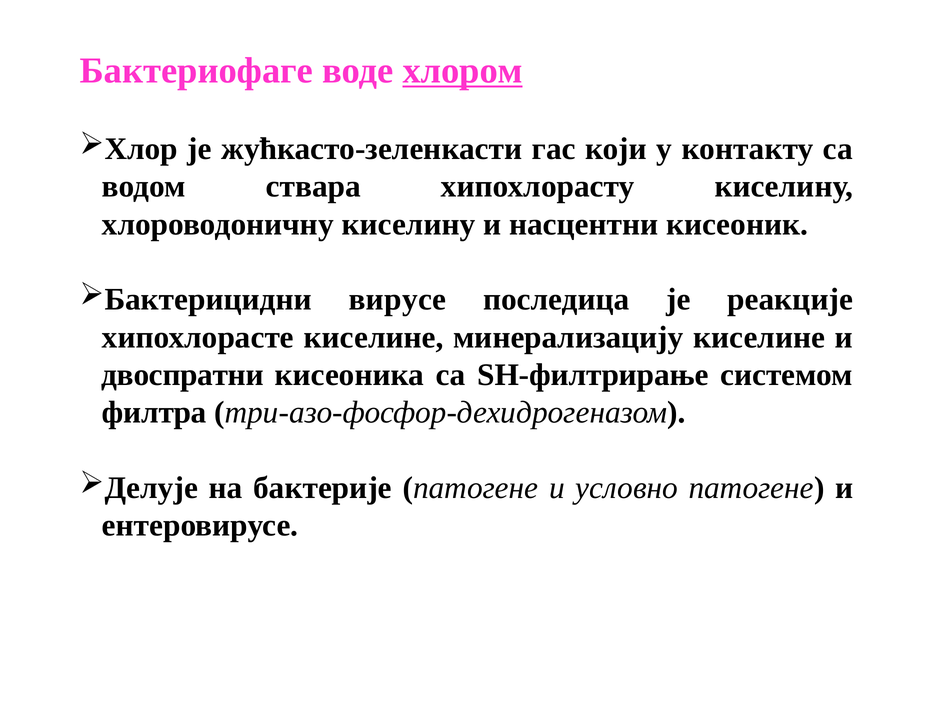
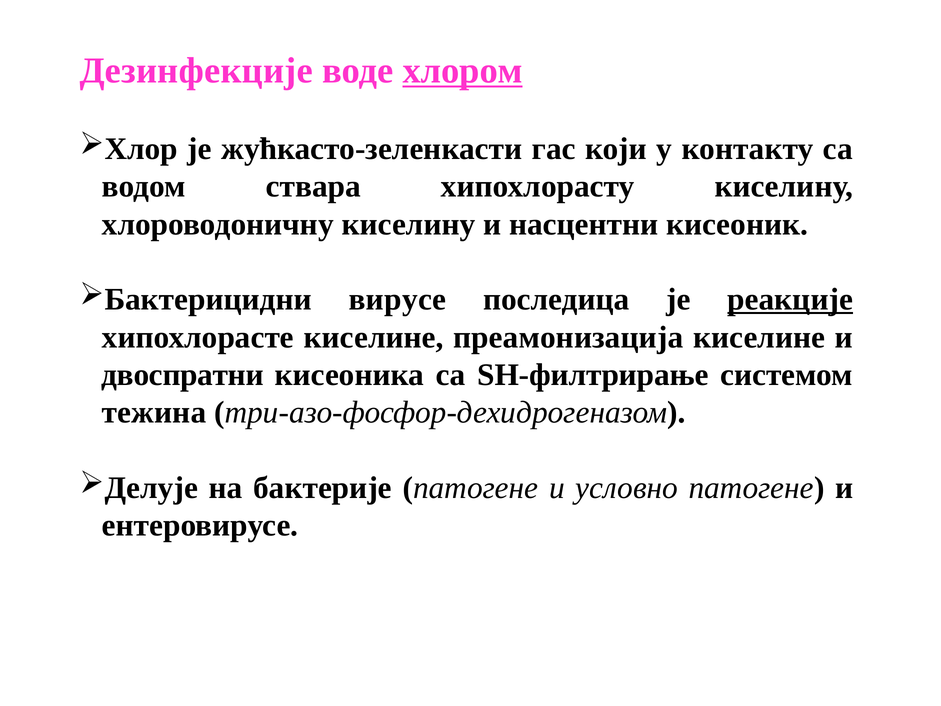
Бактериофаге: Бактериофаге -> Дезинфекције (196, 71)
реакције underline: none -> present (790, 299)
минерализацију: минерализацију -> преамонизација (568, 337)
филтра: филтра -> тежина (154, 412)
